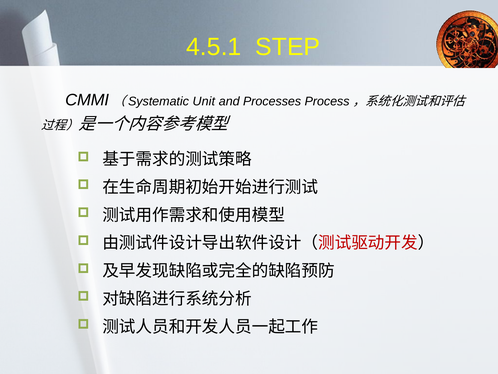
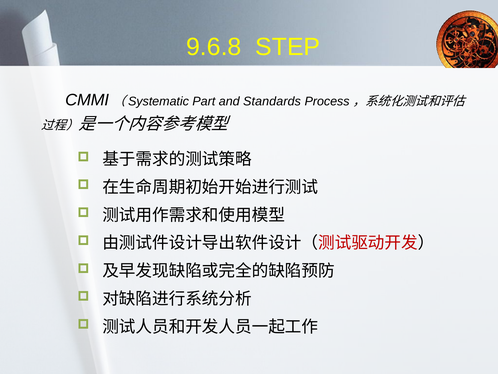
4.5.1: 4.5.1 -> 9.6.8 (214, 47)
Unit: Unit -> Part (204, 101)
Processes: Processes -> Standards (272, 101)
